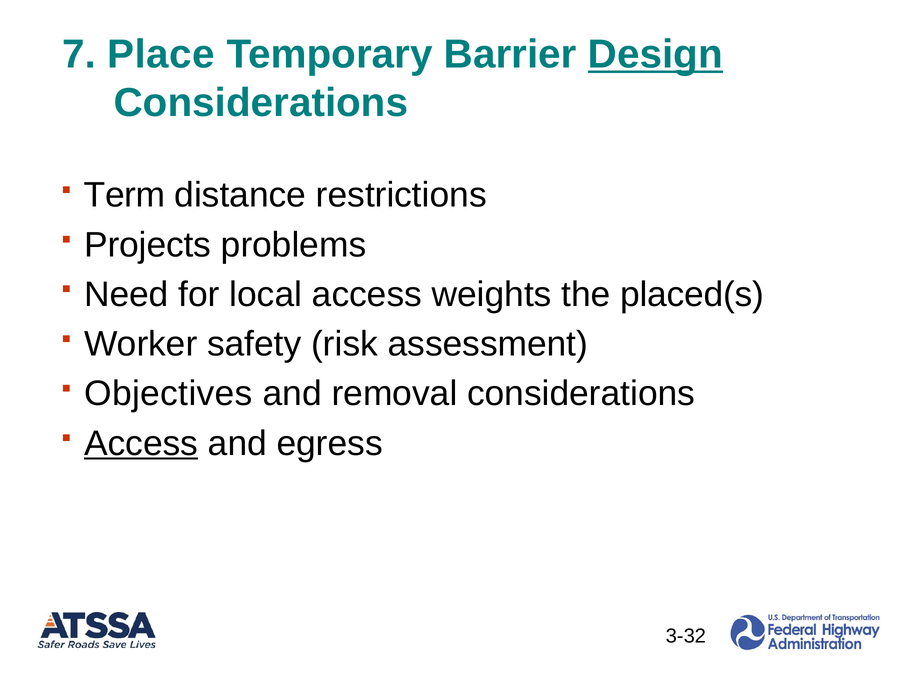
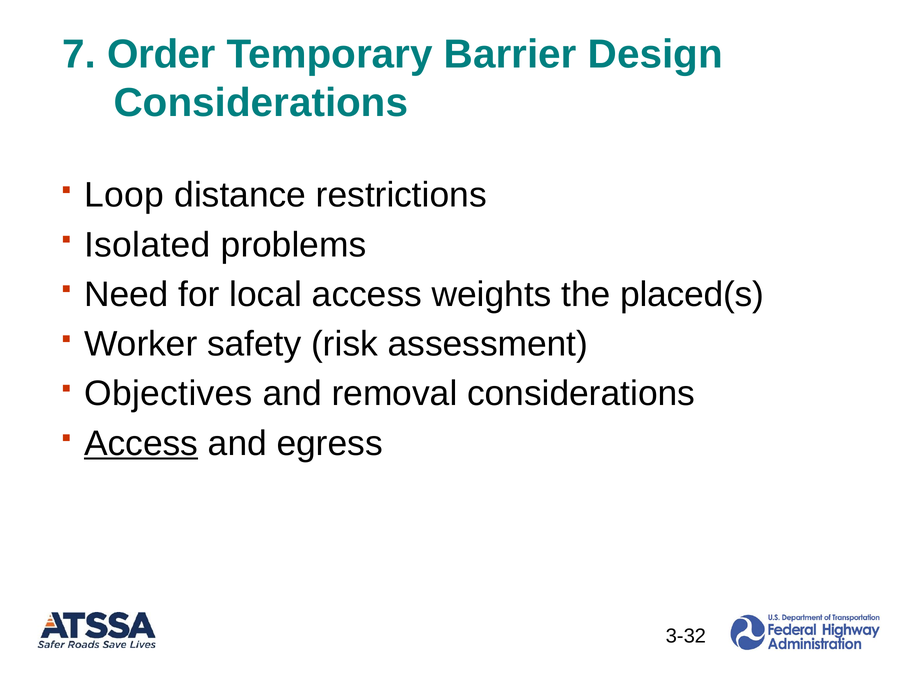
Place: Place -> Order (161, 54)
Design underline: present -> none (655, 54)
Term: Term -> Loop (124, 195)
Projects: Projects -> Isolated (147, 245)
